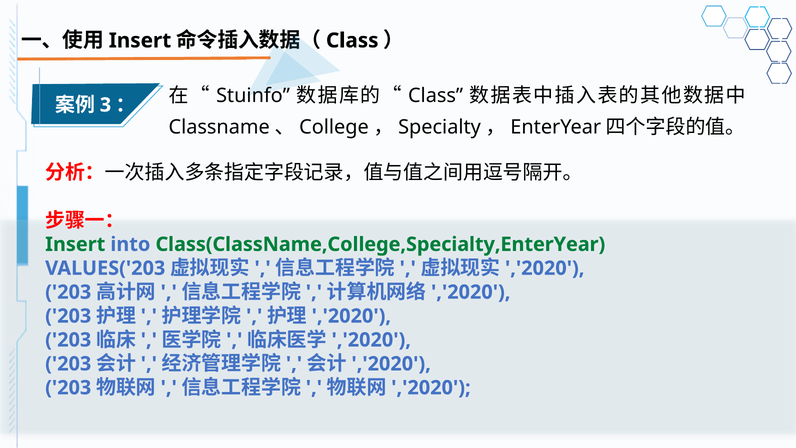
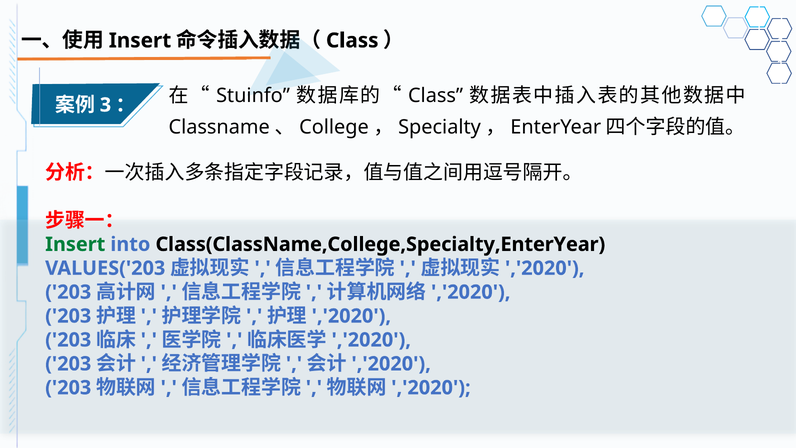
Class(ClassName,College,Specialty,EnterYear colour: green -> black (380, 244)
